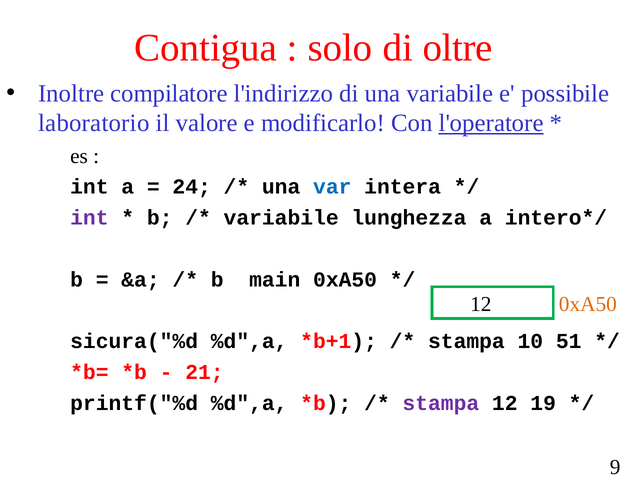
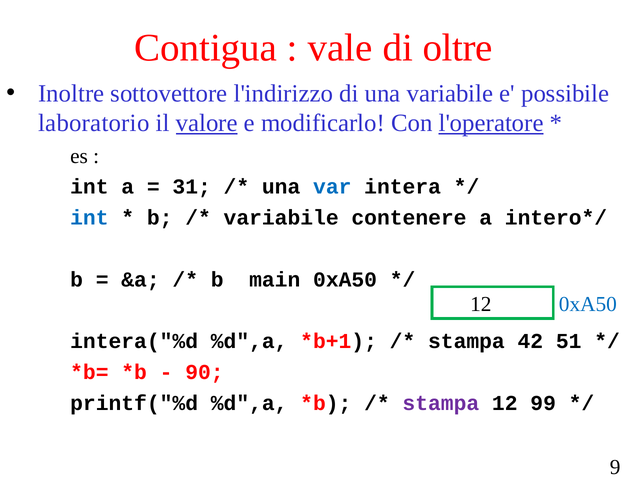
solo: solo -> vale (340, 48)
compilatore: compilatore -> sottovettore (169, 93)
valore underline: none -> present (207, 123)
24: 24 -> 31 (192, 187)
int colour: purple -> blue (89, 218)
lunghezza: lunghezza -> contenere (409, 218)
0xA50 colour: orange -> blue (588, 304)
sicura("%d: sicura("%d -> intera("%d (134, 341)
10: 10 -> 42 (530, 341)
21: 21 -> 90 (204, 372)
19: 19 -> 99 (543, 403)
